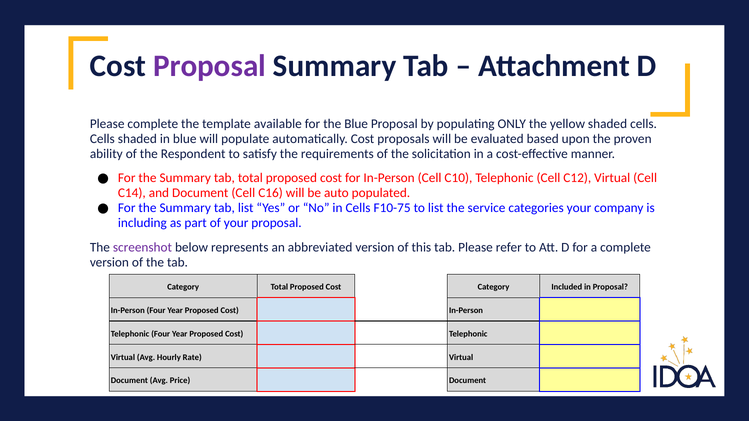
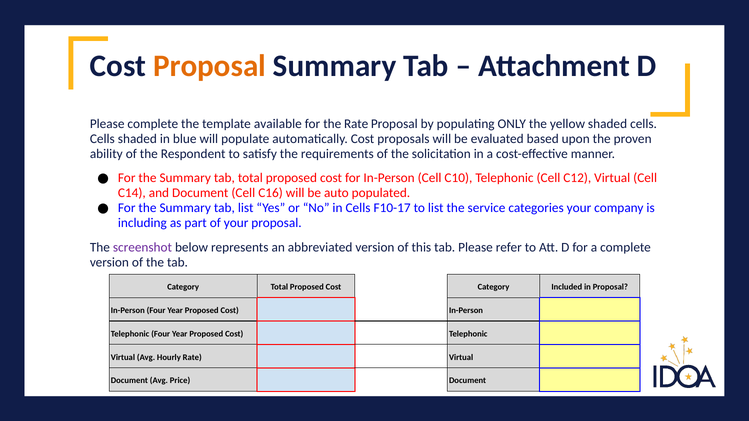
Proposal colour: purple -> orange (210, 66)
the Blue: Blue -> Rate (356, 124)
F10-75: F10-75 -> F10-17 (392, 208)
